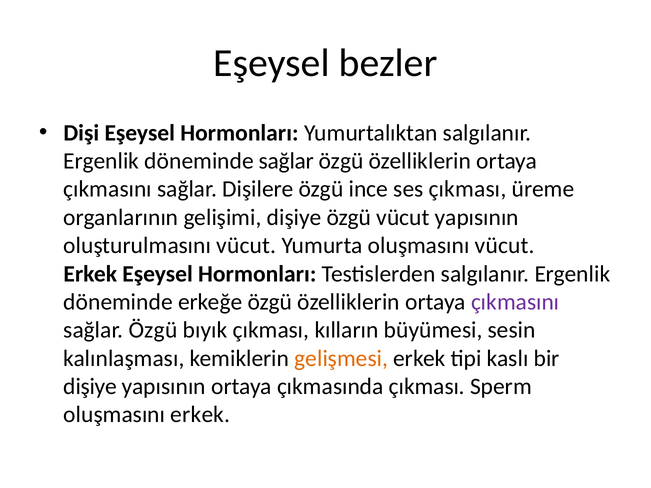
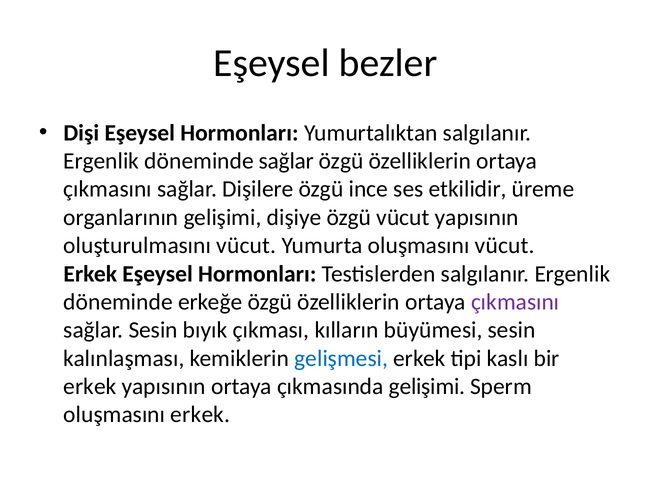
ses çıkması: çıkması -> etkilidir (468, 189)
Özgü: Özgü -> Sesin (153, 330)
gelişmesi colour: orange -> blue (341, 358)
dişiye: dişiye -> erkek (90, 387)
çıkmasında çıkması: çıkması -> gelişimi (427, 387)
